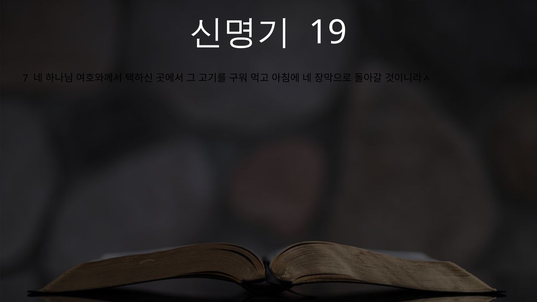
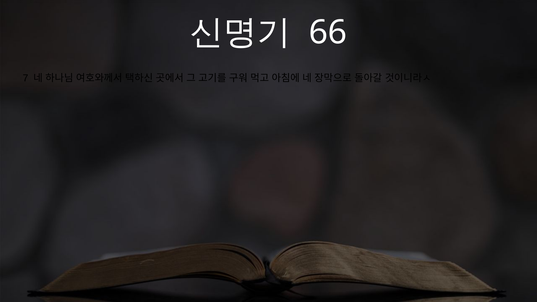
19: 19 -> 66 (328, 32)
